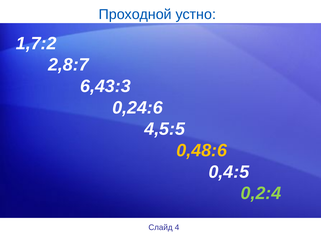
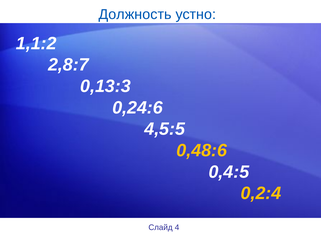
Проходной: Проходной -> Должность (135, 14)
1,7:2: 1,7:2 -> 1,1:2 (36, 43)
6,43:3: 6,43:3 -> 0,13:3 (105, 86)
0,2:4 colour: light green -> yellow (261, 193)
